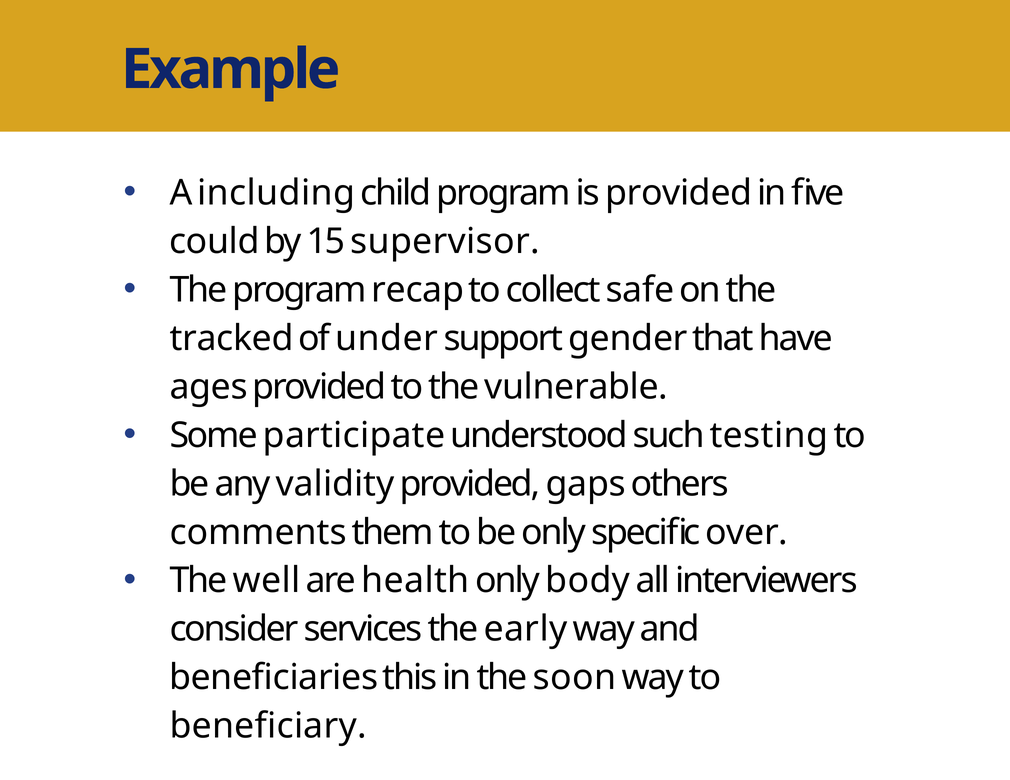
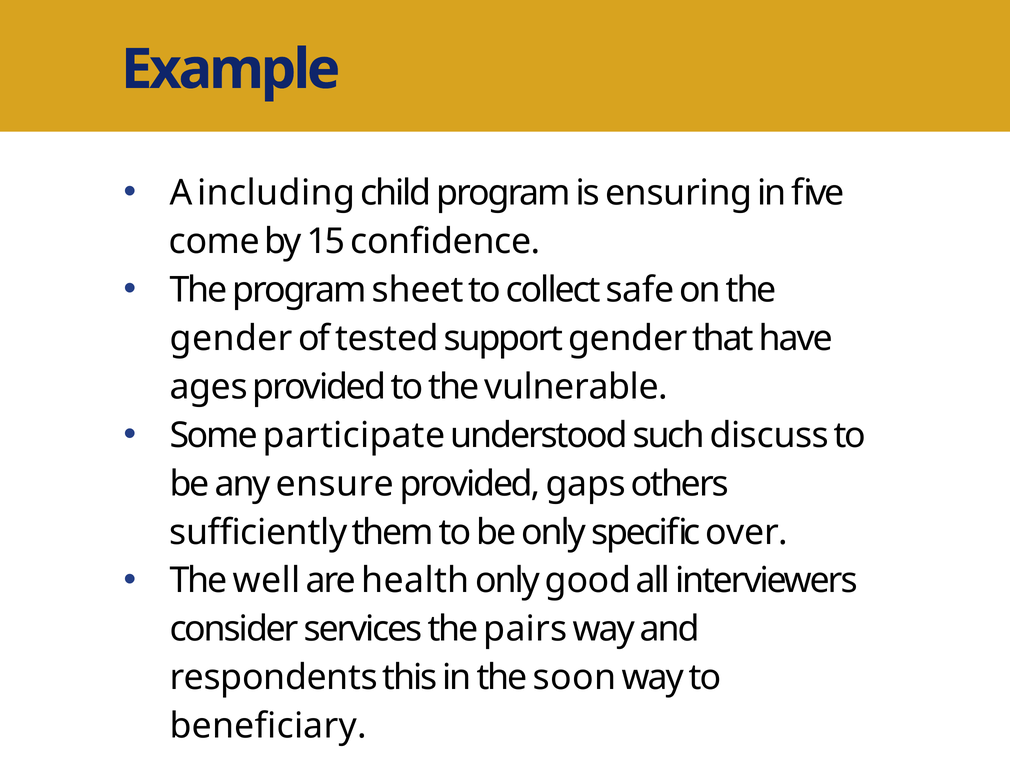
is provided: provided -> ensuring (679, 193)
could: could -> come (214, 242)
supervisor: supervisor -> confidence (445, 242)
recap: recap -> sheet (418, 290)
tracked: tracked -> gender (231, 339)
under: under -> tested (387, 339)
testing: testing -> discuss (769, 436)
validity: validity -> ensure (335, 484)
comments: comments -> sufficiently (258, 533)
body: body -> good (588, 581)
early: early -> pairs (525, 629)
beneficiaries: beneficiaries -> respondents (274, 678)
